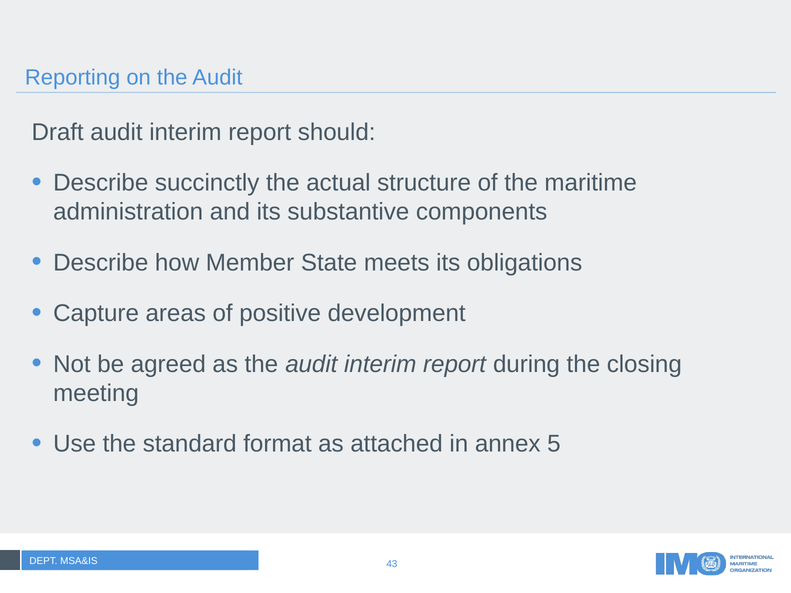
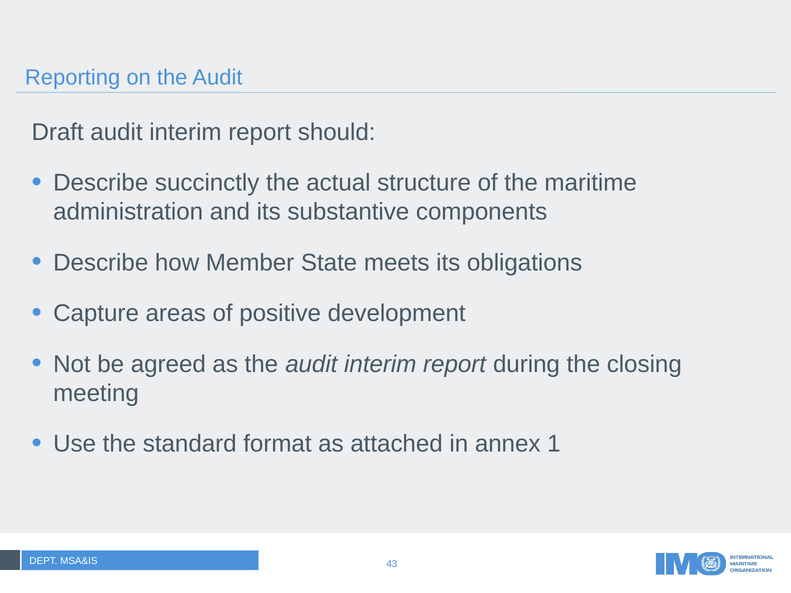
5: 5 -> 1 (554, 444)
